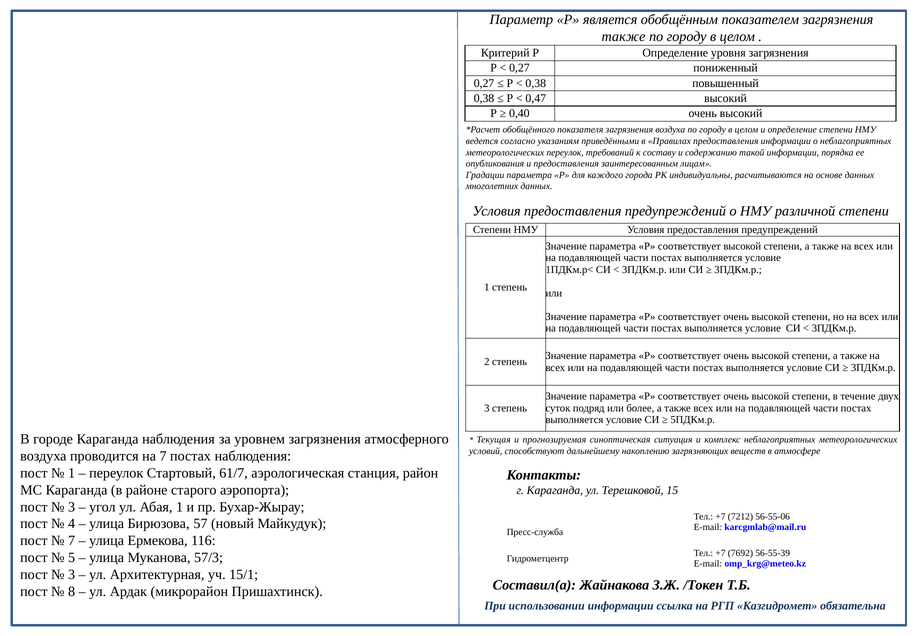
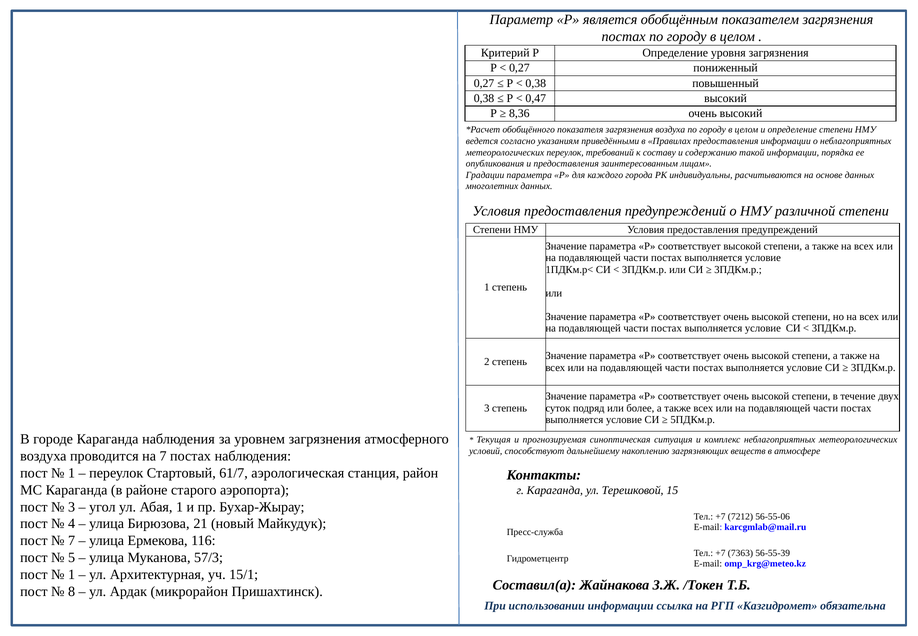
также: также -> постах (624, 36)
0,40: 0,40 -> 8,36 (519, 113)
57: 57 -> 21 (200, 523)
7692: 7692 -> 7363 (740, 553)
3: 3 -> 1 (72, 574)
